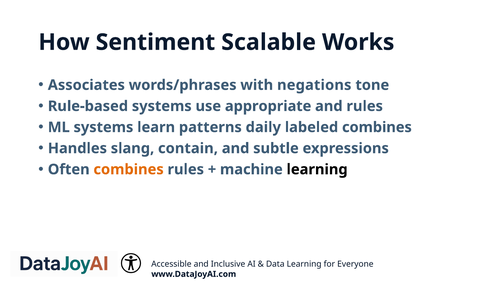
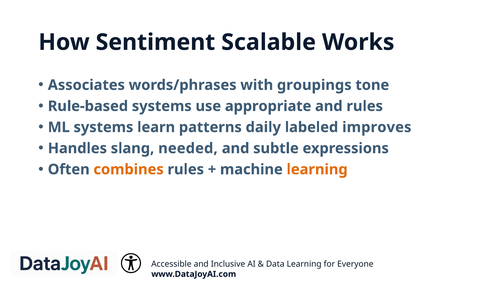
negations: negations -> groupings (314, 85)
labeled combines: combines -> improves (377, 127)
contain: contain -> needed (188, 148)
learning colour: black -> orange (317, 169)
